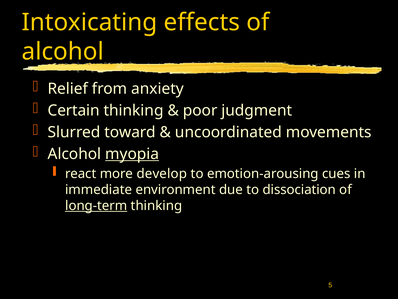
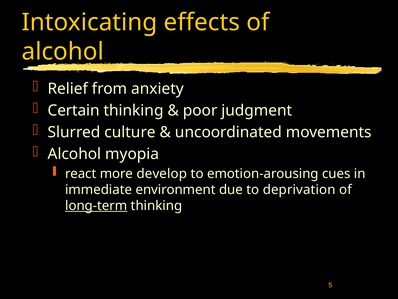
toward: toward -> culture (130, 132)
myopia underline: present -> none (132, 154)
dissociation: dissociation -> deprivation (299, 189)
